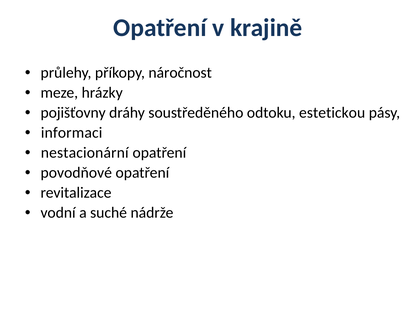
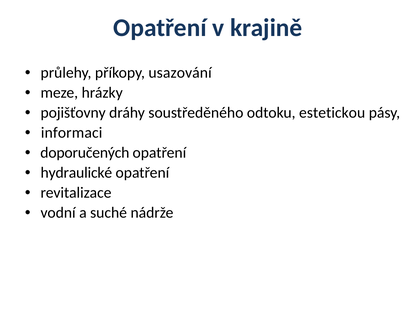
náročnost: náročnost -> usazování (180, 73)
nestacionární: nestacionární -> doporučených (85, 153)
povodňové: povodňové -> hydraulické (76, 173)
